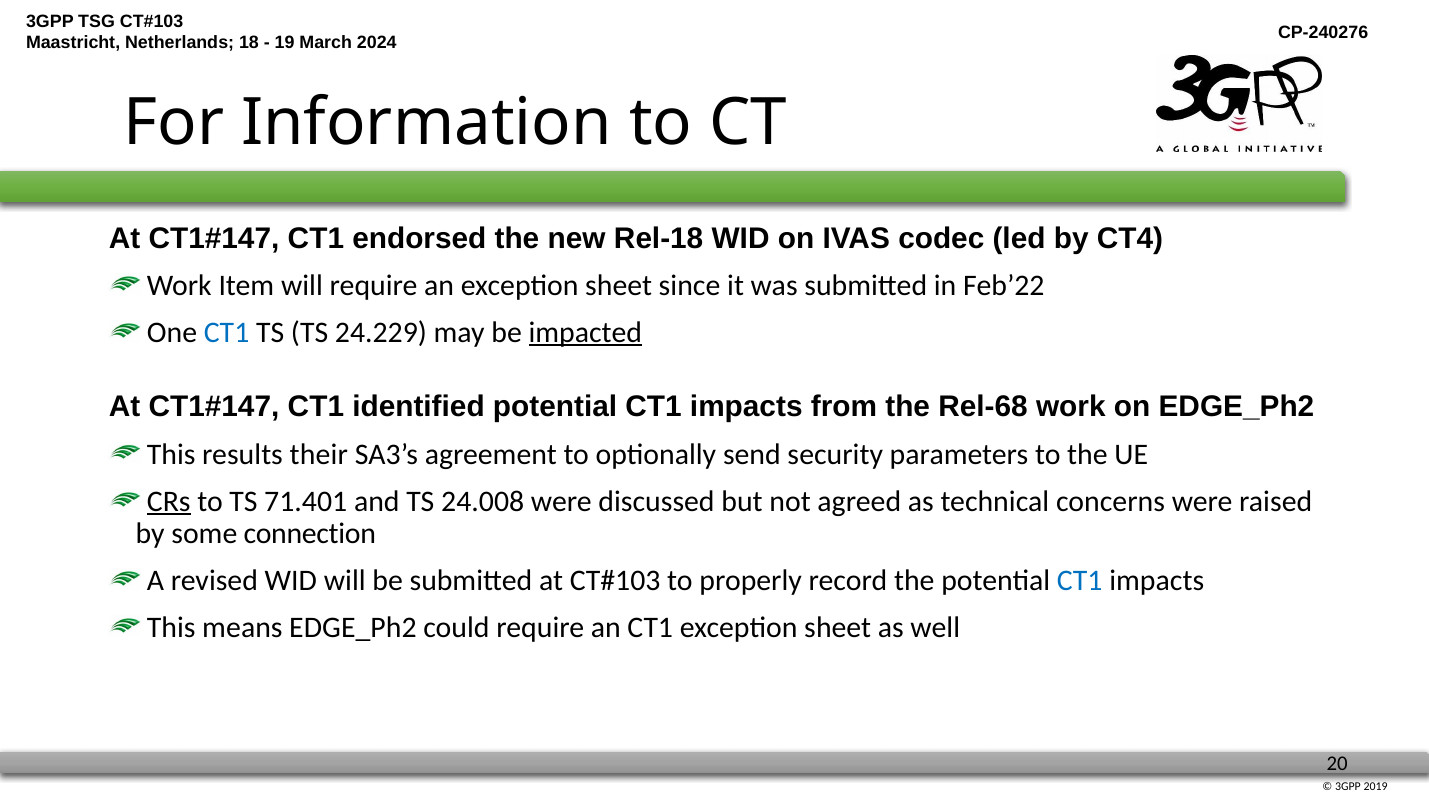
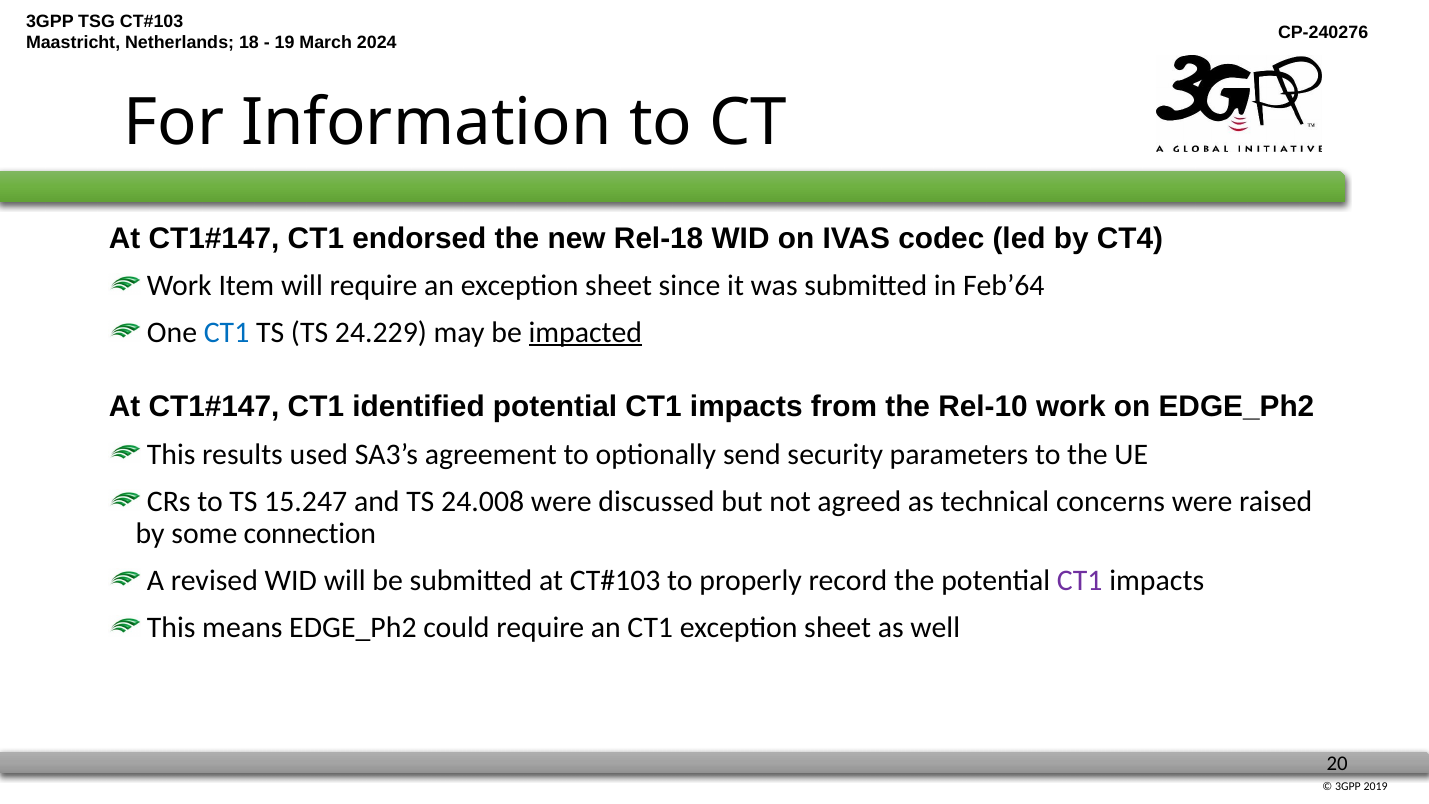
Feb’22: Feb’22 -> Feb’64 (1004, 285)
Rel-68: Rel-68 -> Rel-10 (983, 407)
their: their -> used (319, 454)
CRs underline: present -> none (169, 501)
71.401: 71.401 -> 15.247 (306, 501)
CT1 colour: blue -> purple (1080, 580)
